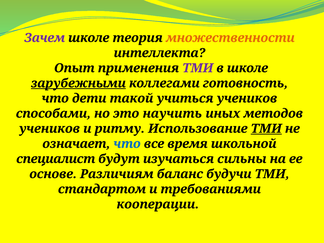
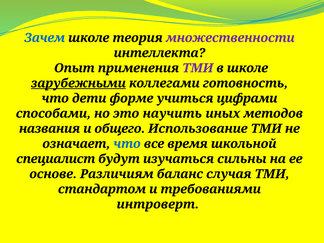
Зачем colour: purple -> blue (45, 38)
множественности colour: orange -> purple (230, 38)
такой: такой -> форме (132, 98)
учиться учеников: учеников -> цифрами (247, 98)
учеников: учеников -> названия (50, 129)
ритму: ритму -> общего (120, 129)
ТМИ underline: present -> none (266, 129)
будучи: будучи -> случая (229, 174)
кооперации: кооперации -> интроверт (158, 204)
